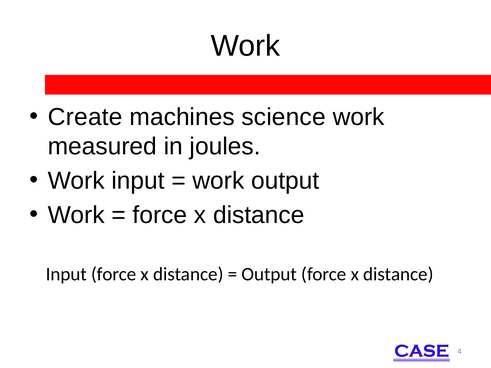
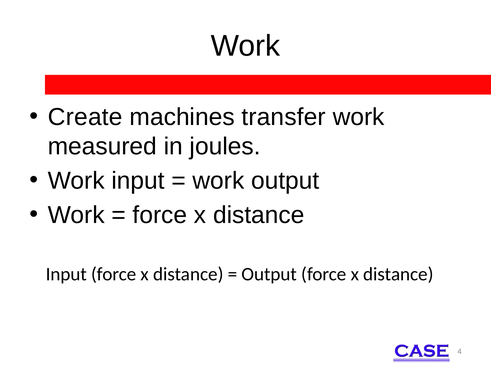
science: science -> transfer (284, 117)
